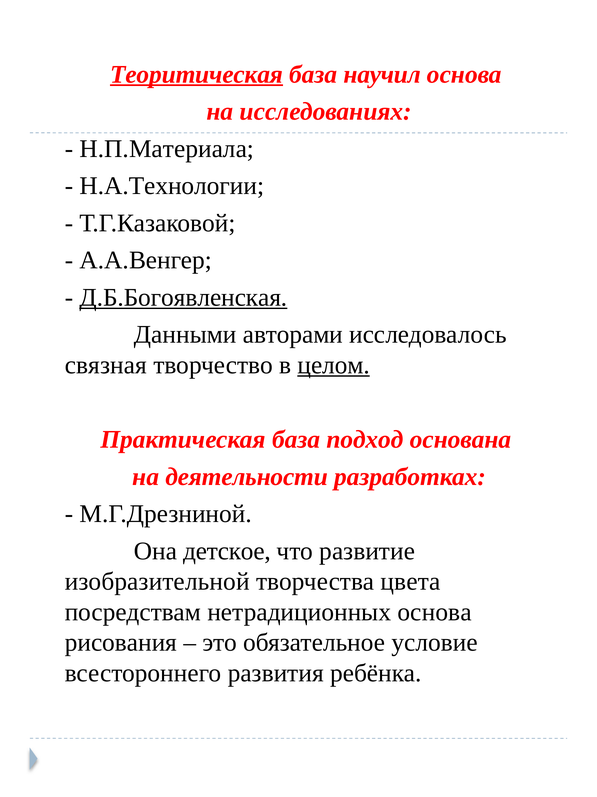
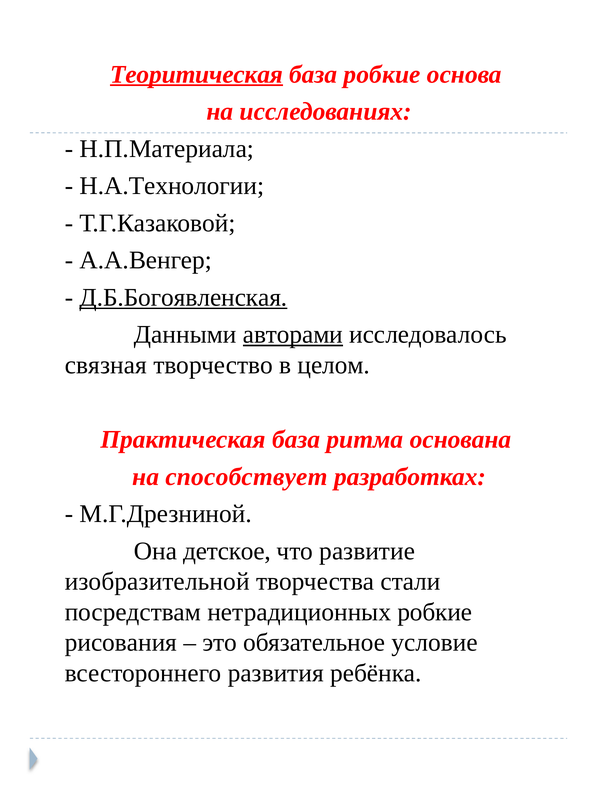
база научил: научил -> робкие (382, 74)
авторами underline: none -> present (293, 334)
целом underline: present -> none (334, 365)
подход: подход -> ритма (365, 439)
деятельности: деятельности -> способствует (246, 476)
цвета: цвета -> стали (410, 581)
нетрадиционных основа: основа -> робкие (435, 611)
